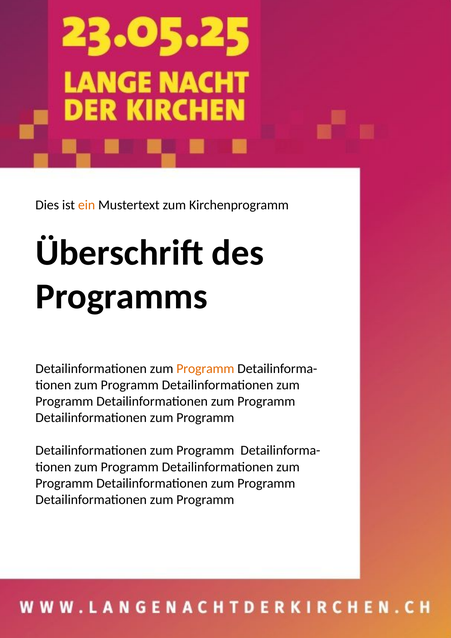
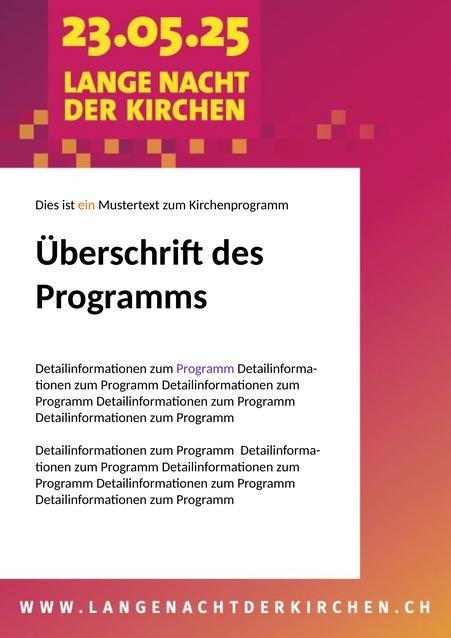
Programm colour: orange -> purple (205, 369)
